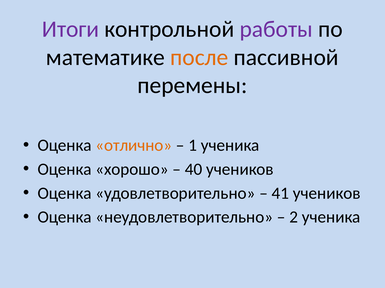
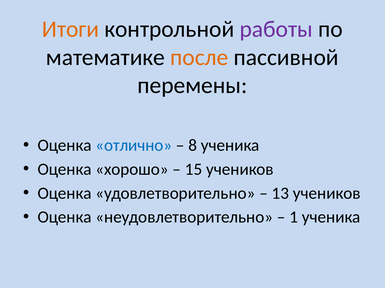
Итоги colour: purple -> orange (71, 29)
отлично colour: orange -> blue (134, 146)
1: 1 -> 8 (193, 146)
40: 40 -> 15 (194, 170)
41: 41 -> 13 (280, 194)
2: 2 -> 1 (294, 218)
